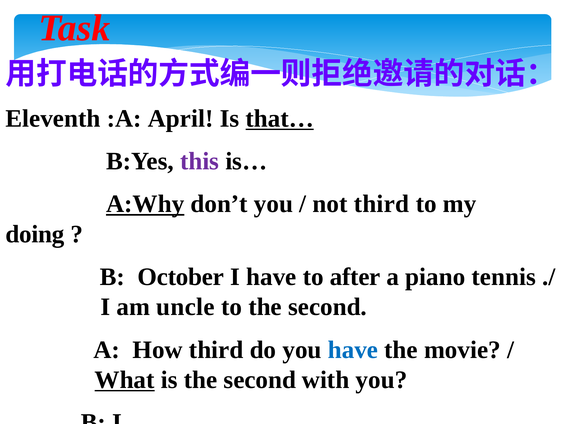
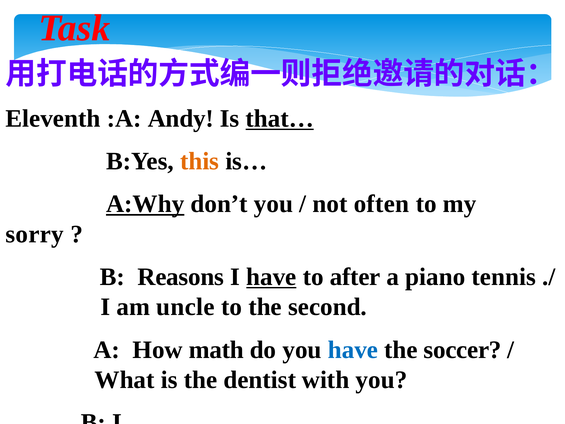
April: April -> Andy (181, 118)
this colour: purple -> orange (200, 161)
not third: third -> often (381, 204)
doing: doing -> sorry (35, 234)
October: October -> Reasons (181, 277)
have underline: none -> present (271, 277)
How third: third -> math (216, 350)
movie: movie -> soccer (463, 350)
What underline: present -> none (125, 380)
is the second: second -> dentist (260, 380)
